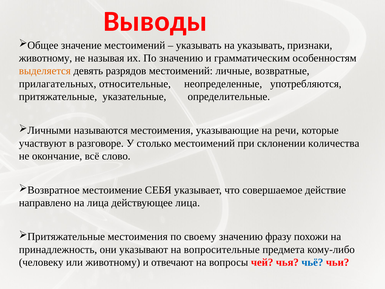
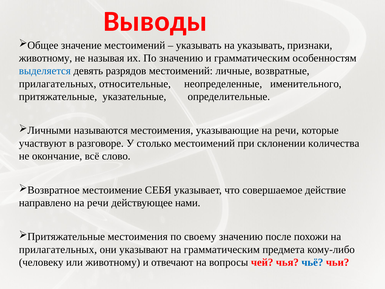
выделяется colour: orange -> blue (45, 71)
употребляются: употребляются -> именительного (306, 84)
направлено на лица: лица -> речи (98, 203)
действующее лица: лица -> нами (188, 203)
фразу: фразу -> после (278, 236)
принадлежность: принадлежность -> прилагательных (58, 249)
на вопросительные: вопросительные -> грамматическим (222, 249)
